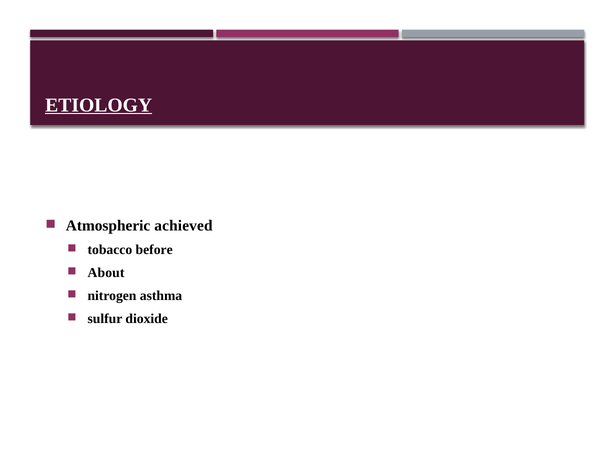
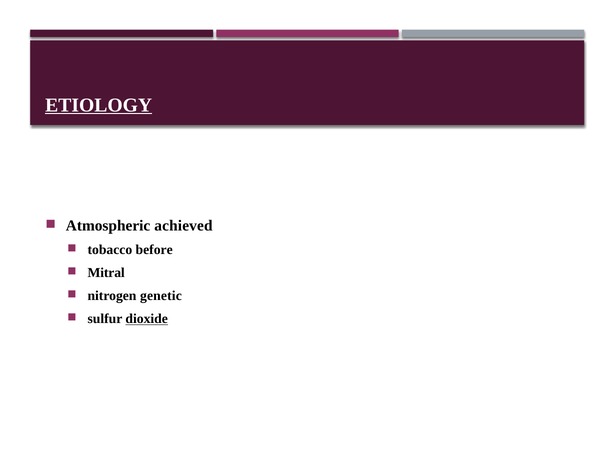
About: About -> Mitral (106, 273)
asthma: asthma -> genetic (161, 296)
dioxide underline: none -> present (147, 319)
